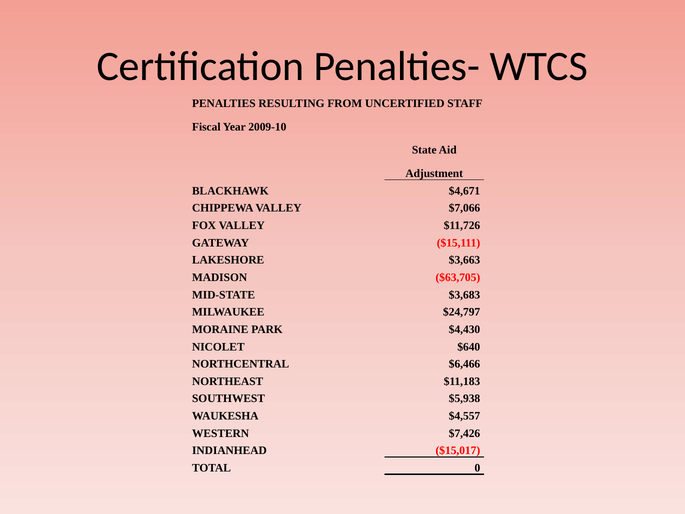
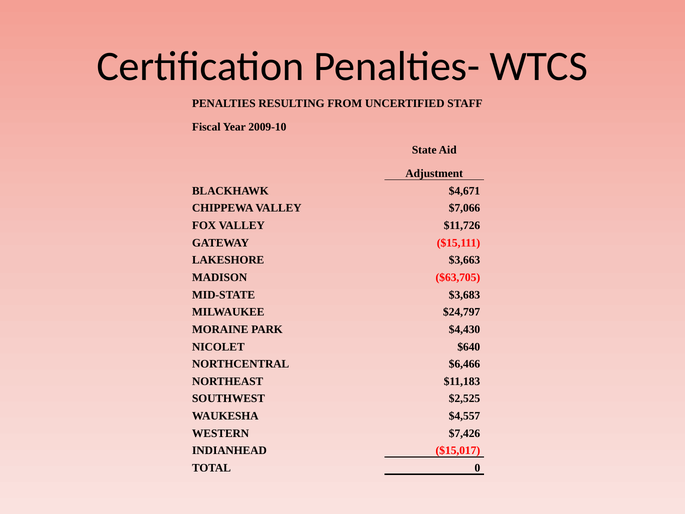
$5,938: $5,938 -> $2,525 (465, 399)
